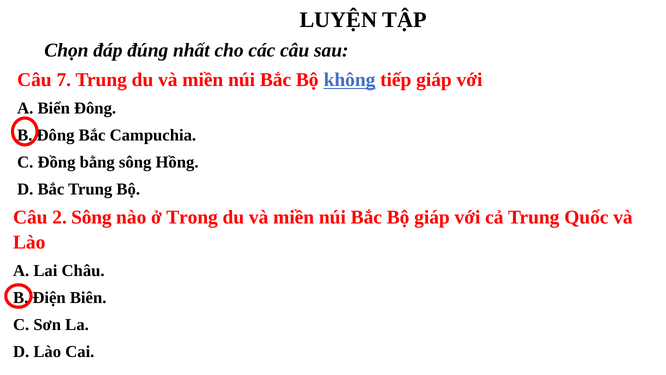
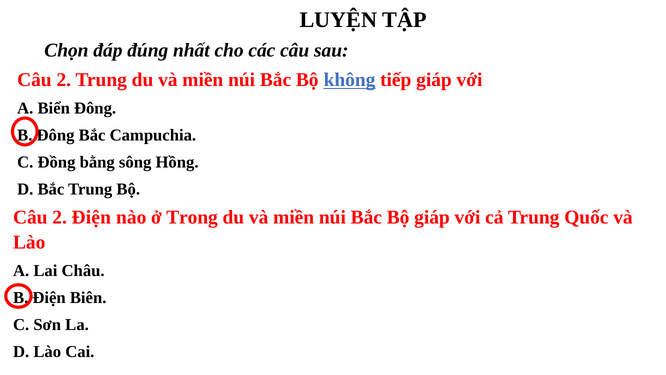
7: 7 -> 2 (64, 80)
2 Sông: Sông -> Điện (91, 217)
